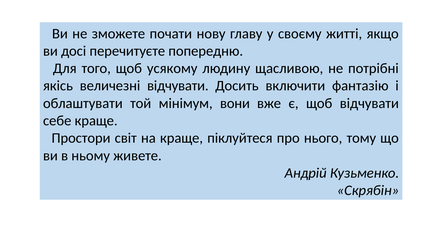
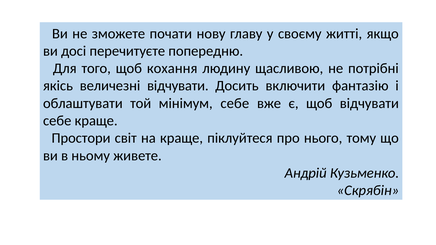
усякому: усякому -> кохання (172, 68)
мінімум вони: вони -> себе (235, 103)
